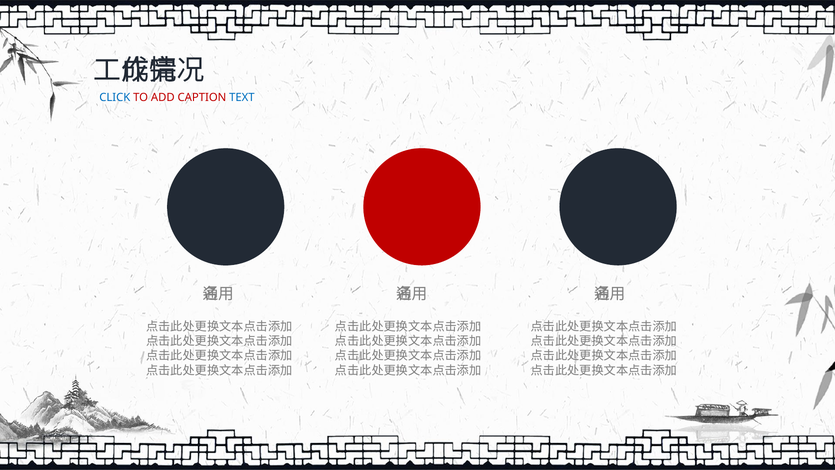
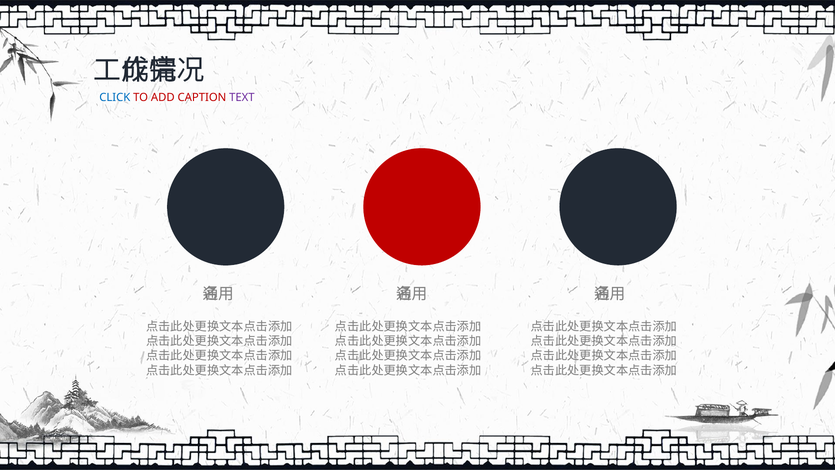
TEXT colour: blue -> purple (242, 97)
